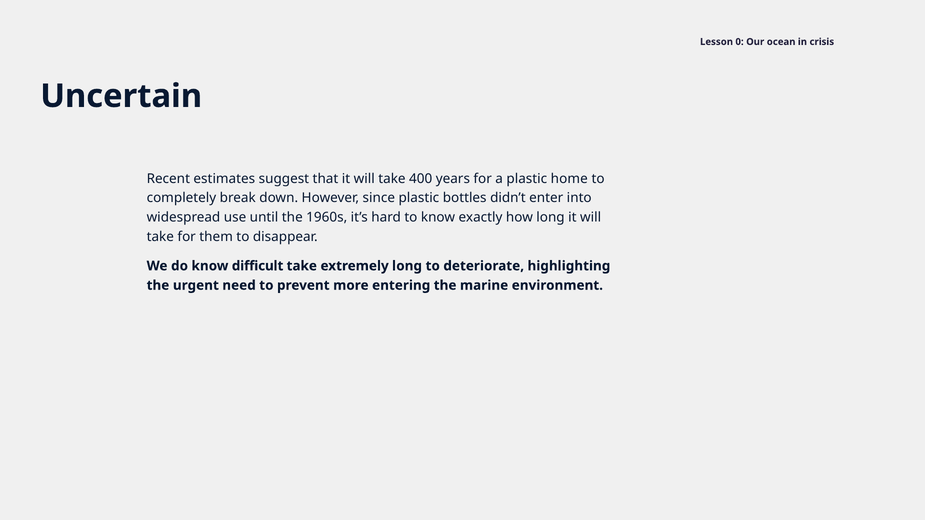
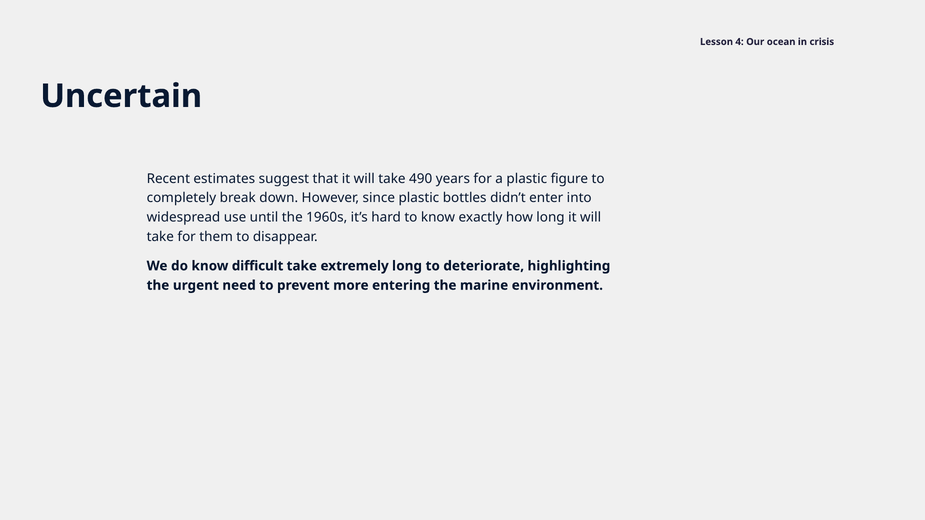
0: 0 -> 4 (740, 42)
400: 400 -> 490 (421, 179)
home: home -> figure (569, 179)
